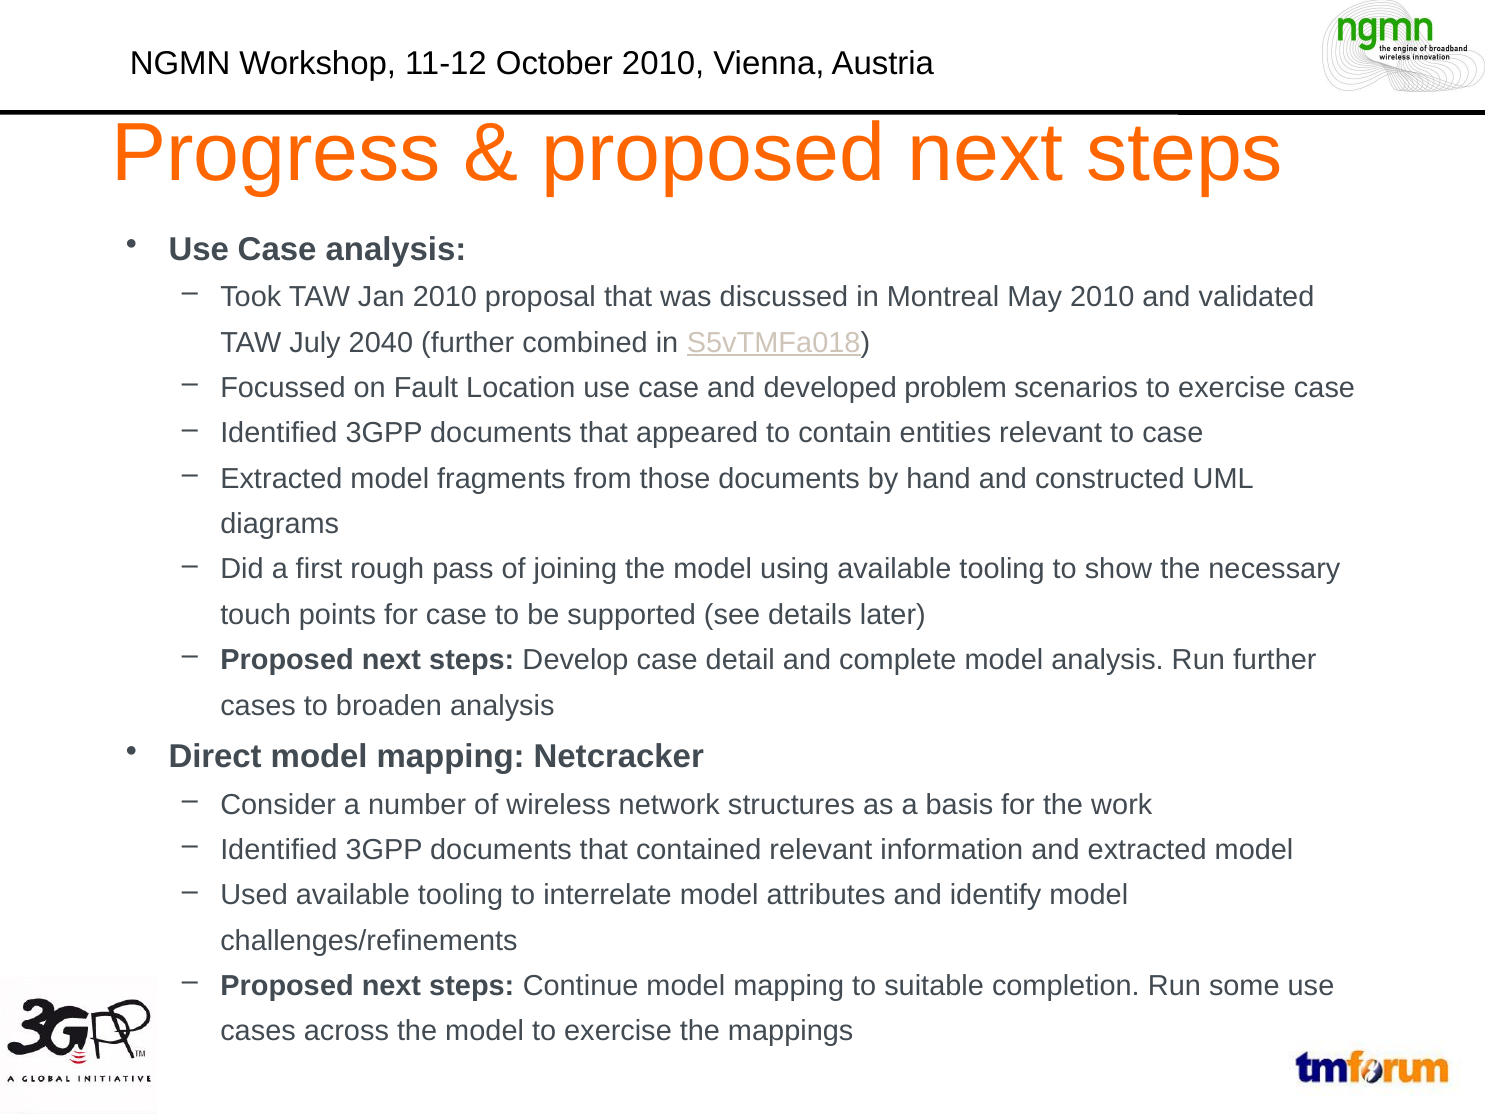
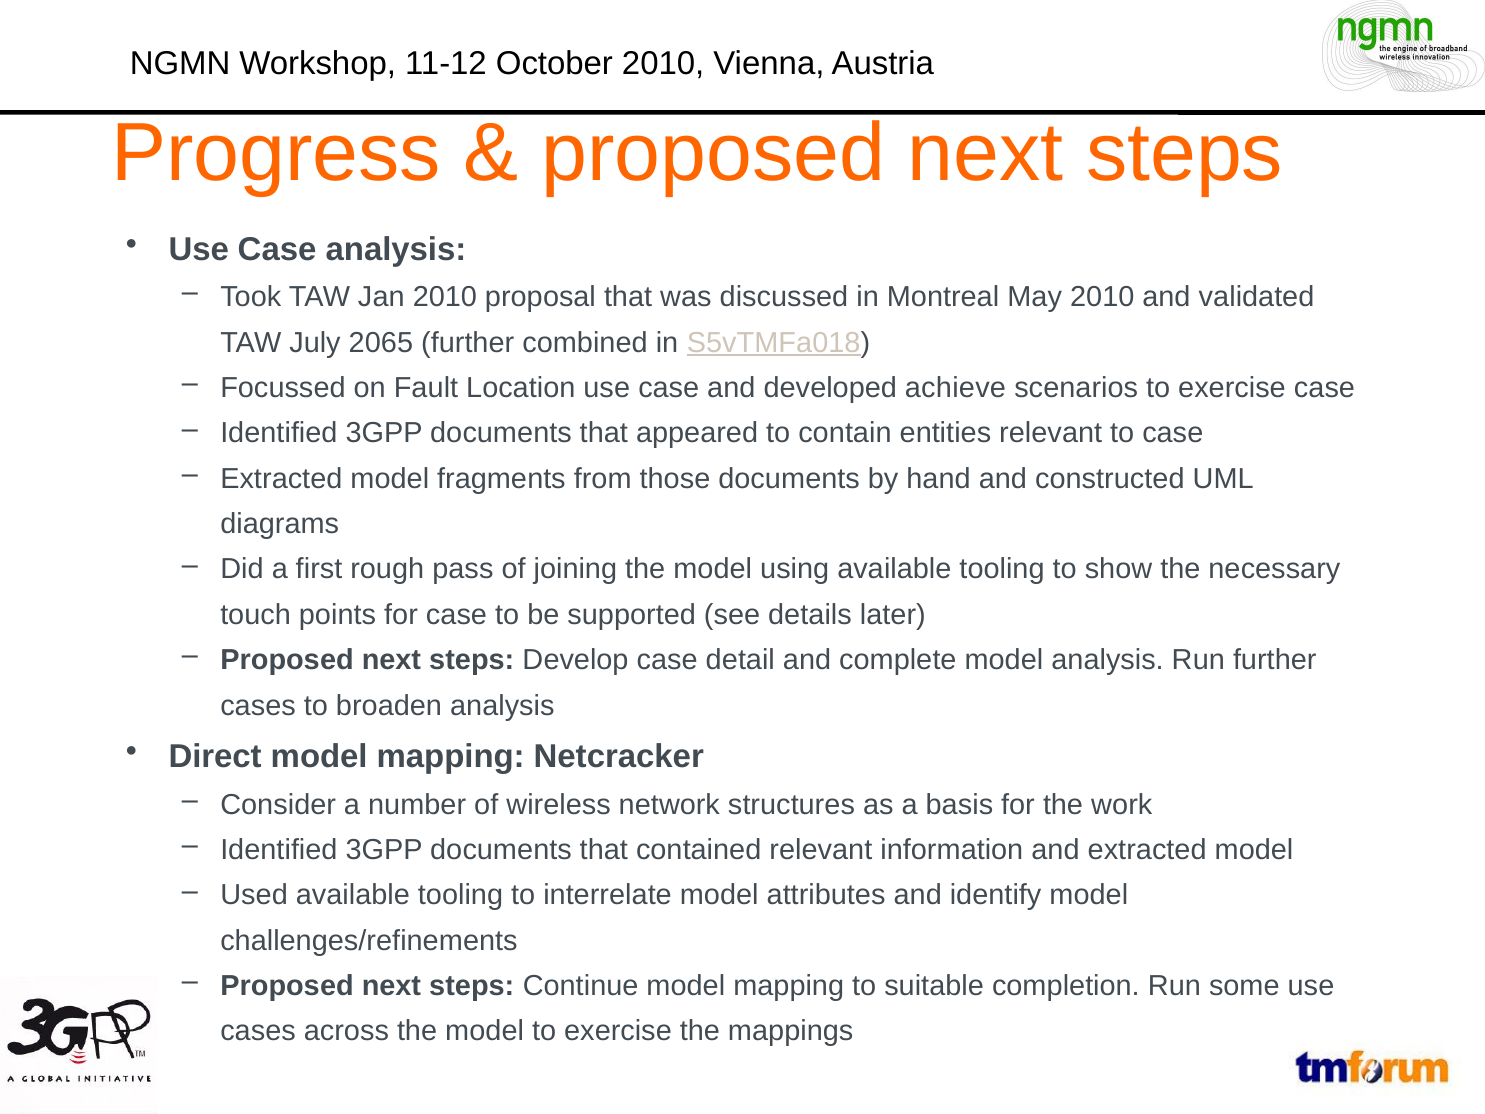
2040: 2040 -> 2065 (381, 342)
problem: problem -> achieve (955, 388)
